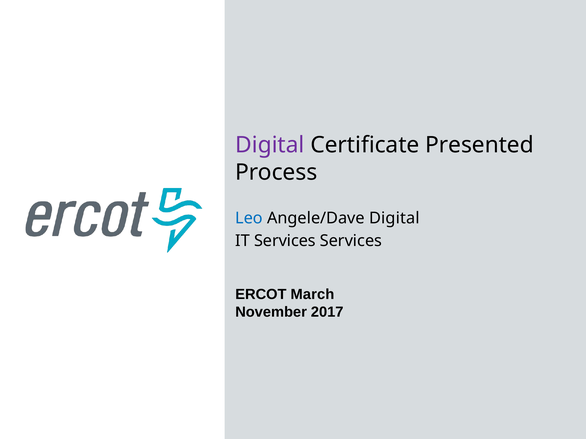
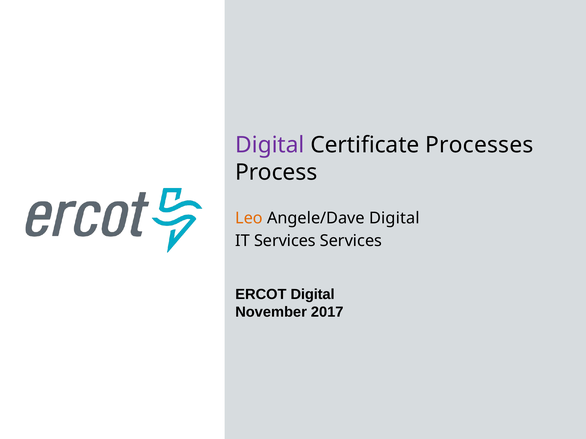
Presented: Presented -> Processes (479, 145)
Leo colour: blue -> orange (249, 218)
ERCOT March: March -> Digital (313, 295)
